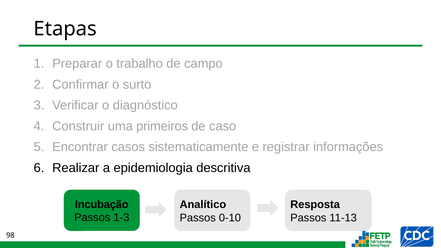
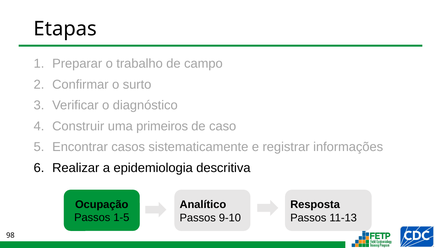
Incubação: Incubação -> Ocupação (102, 204)
1-3: 1-3 -> 1-5 (121, 218)
0-10: 0-10 -> 9-10 (230, 218)
